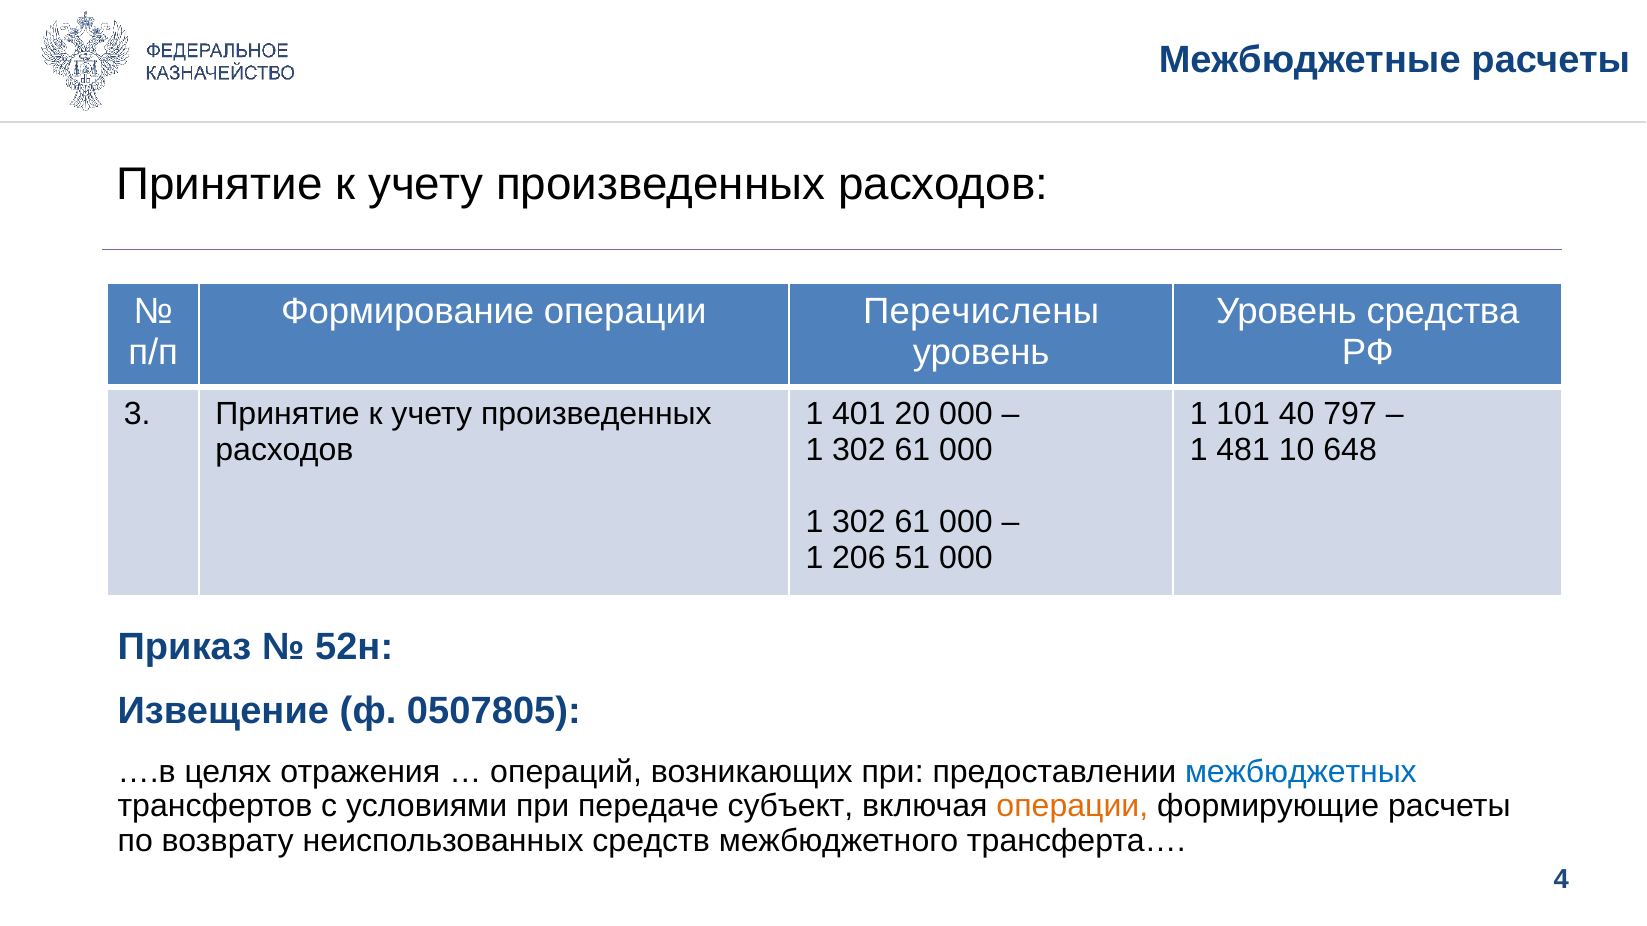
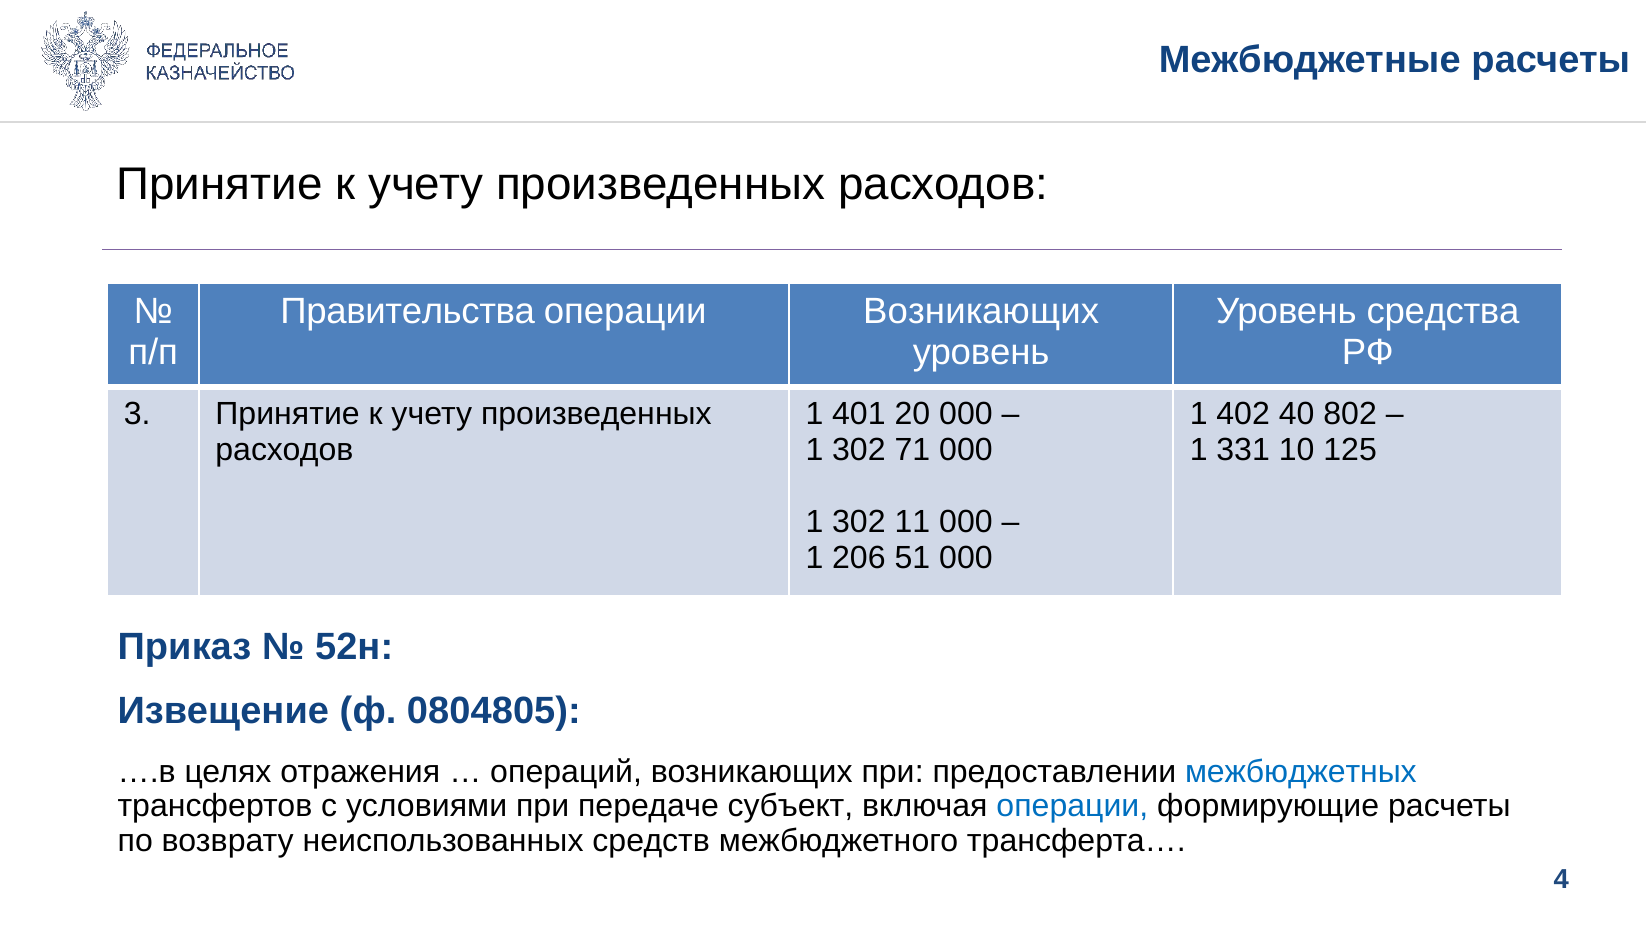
Формирование: Формирование -> Правительства (408, 312)
операции Перечислены: Перечислены -> Возникающих (981, 312)
101: 101 -> 402 (1243, 414)
797: 797 -> 802 (1350, 414)
61: 61 -> 71 (912, 450)
481: 481 -> 331 (1243, 450)
648: 648 -> 125 (1350, 450)
61: 61 -> 11 (912, 522)
0507805: 0507805 -> 0804805 (494, 711)
операции colour: orange -> blue (1072, 807)
